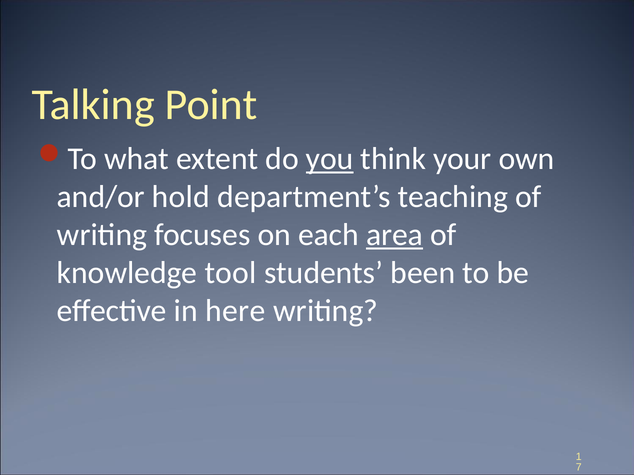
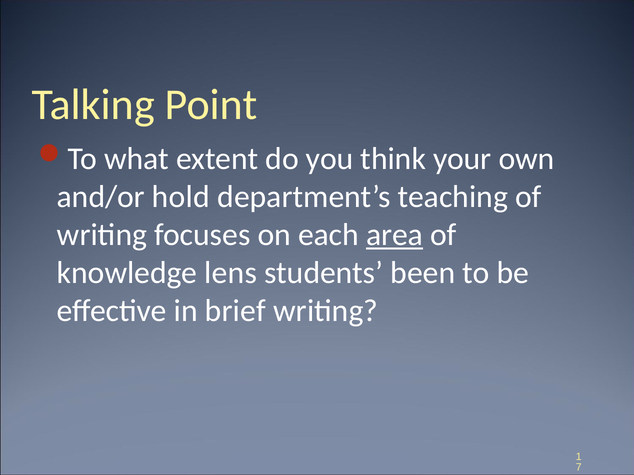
you underline: present -> none (330, 159)
tool: tool -> lens (231, 273)
here: here -> brief (235, 311)
